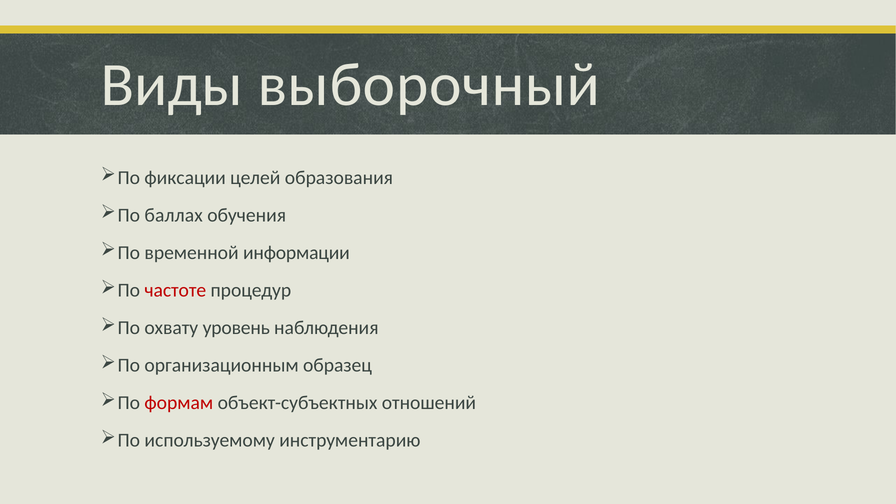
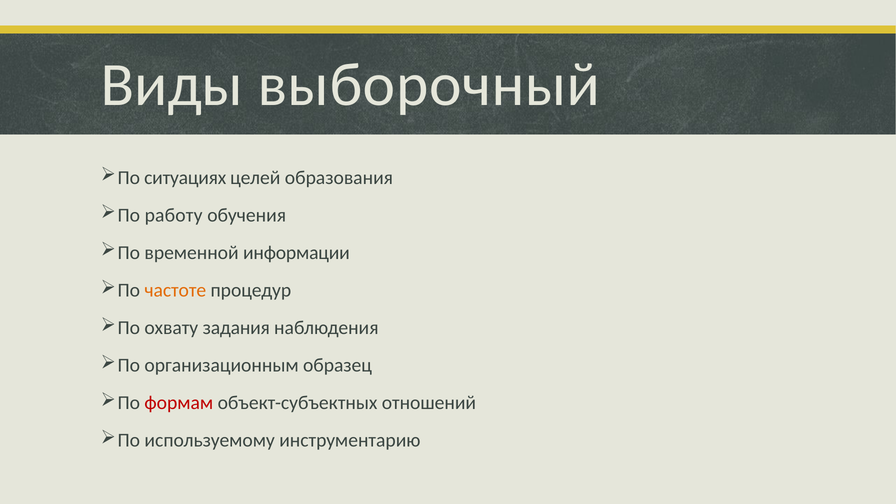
фиксации: фиксации -> ситуациях (185, 178)
баллах: баллах -> работу (174, 215)
частоте colour: red -> orange (175, 290)
уровень: уровень -> задания (236, 328)
